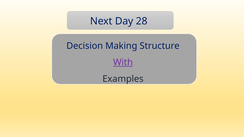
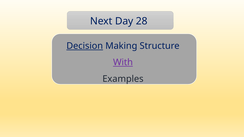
Decision underline: none -> present (85, 46)
